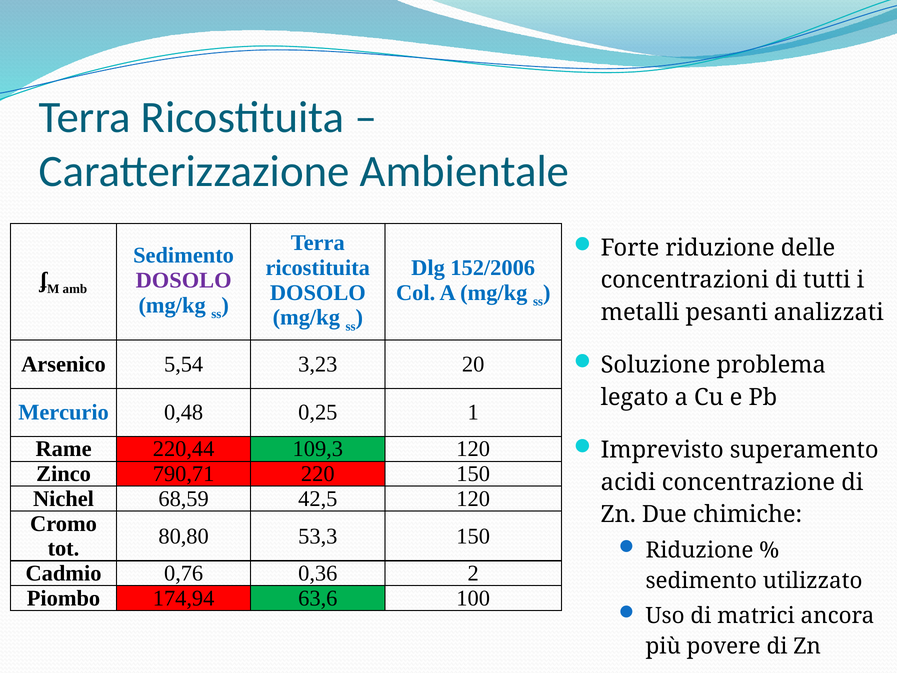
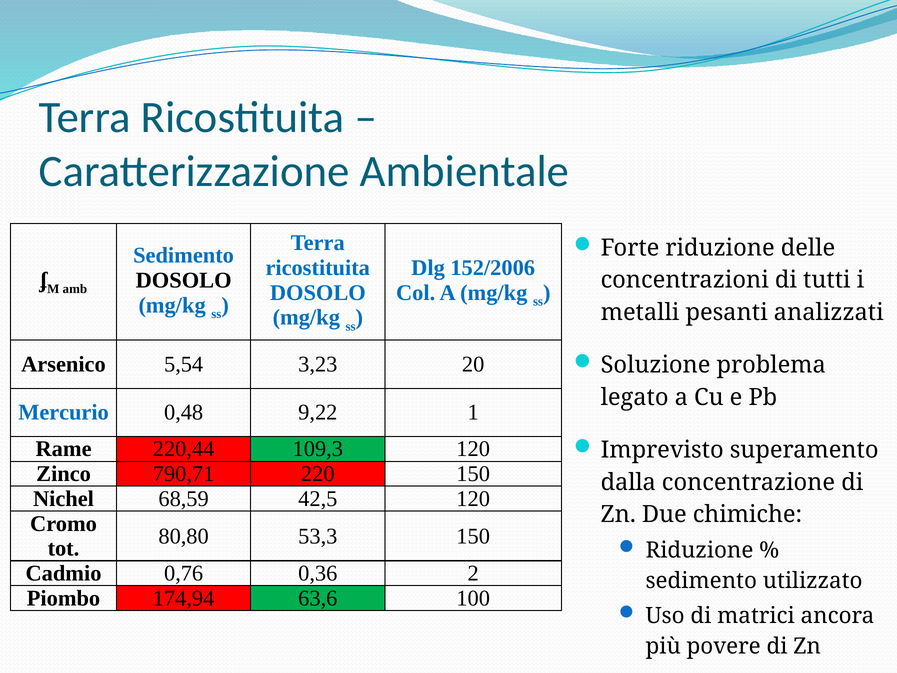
DOSOLO colour: purple -> black (184, 280)
0,25: 0,25 -> 9,22 (318, 412)
acidi: acidi -> dalla (628, 482)
